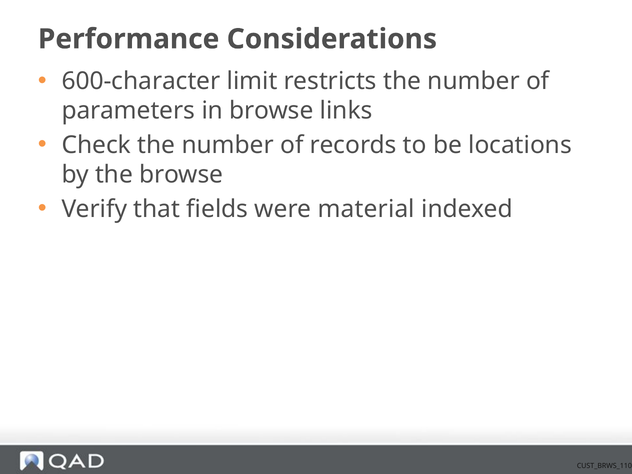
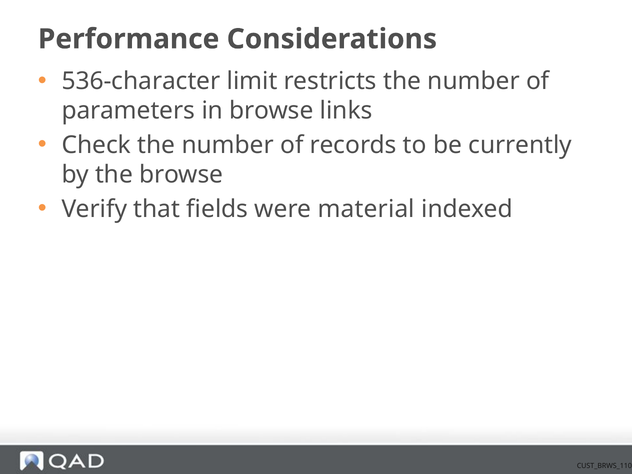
600-character: 600-character -> 536-character (141, 81)
locations: locations -> currently (520, 145)
